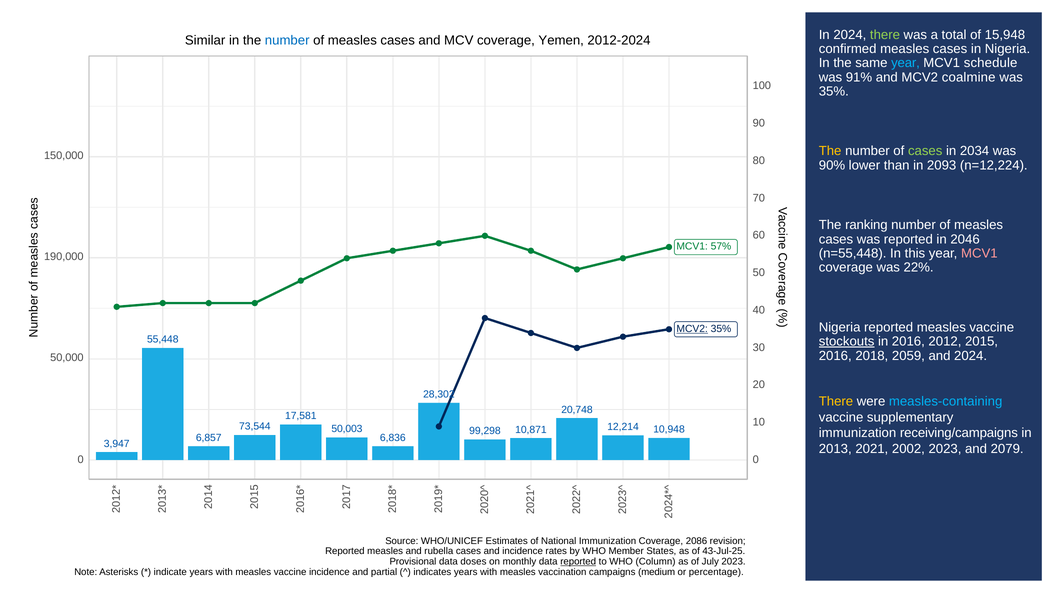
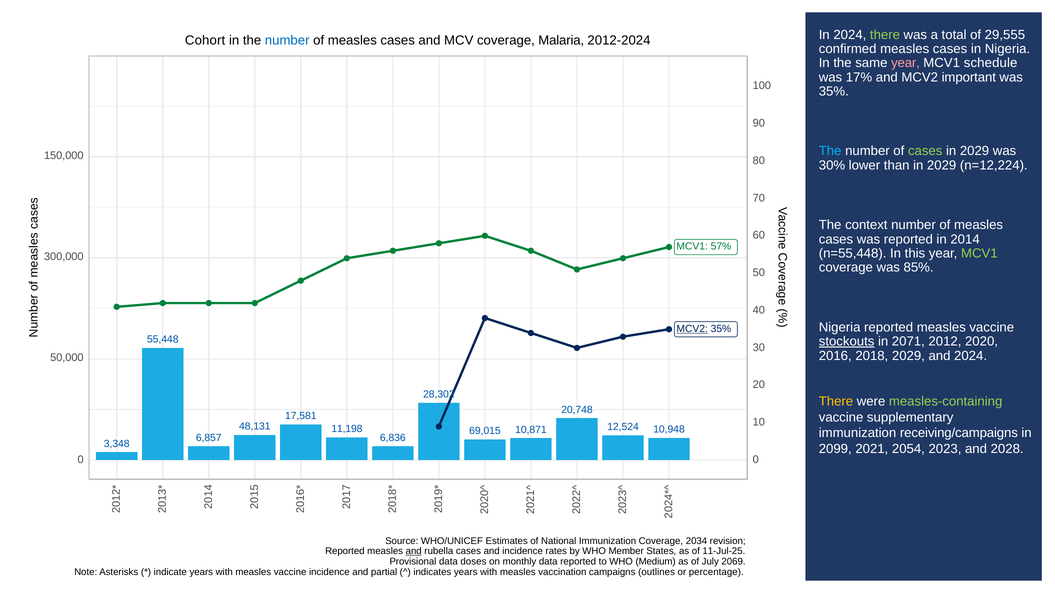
15,948: 15,948 -> 29,555 (1005, 35)
Similar: Similar -> Cohort (205, 41)
Yemen: Yemen -> Malaria (561, 41)
year colour: light blue -> pink (906, 63)
91%: 91% -> 17% (859, 77)
coalmine: coalmine -> important (969, 77)
The colour: yellow -> light blue (830, 151)
2034: 2034 -> 2029 (975, 151)
90%: 90% -> 30% (832, 165)
than in 2093: 2093 -> 2029 (942, 165)
ranking: ranking -> context (866, 225)
2046: 2046 -> 2014 (965, 239)
MCV1 colour: pink -> light green (979, 254)
190,000: 190,000 -> 300,000 (64, 257)
22%: 22% -> 85% (919, 268)
in 2016: 2016 -> 2071 (908, 342)
2015: 2015 -> 2020 (981, 342)
2018 2059: 2059 -> 2029 (908, 356)
measles-containing colour: light blue -> light green (946, 402)
73,544: 73,544 -> 48,131 (255, 427)
12,214: 12,214 -> 12,524 (623, 427)
50,003: 50,003 -> 11,198 (347, 429)
99,298: 99,298 -> 69,015 (485, 431)
3,947: 3,947 -> 3,348 (117, 444)
2013: 2013 -> 2099 (835, 449)
2002: 2002 -> 2054 (908, 449)
2079: 2079 -> 2028 (1007, 449)
2086: 2086 -> 2034 (696, 541)
and underline: none -> present (414, 552)
43-Jul-25: 43-Jul-25 -> 11-Jul-25 (724, 552)
reported underline: present -> none (578, 562)
Column: Column -> Medium (656, 562)
July 2023: 2023 -> 2069 (734, 562)
medium: medium -> outlines (657, 573)
